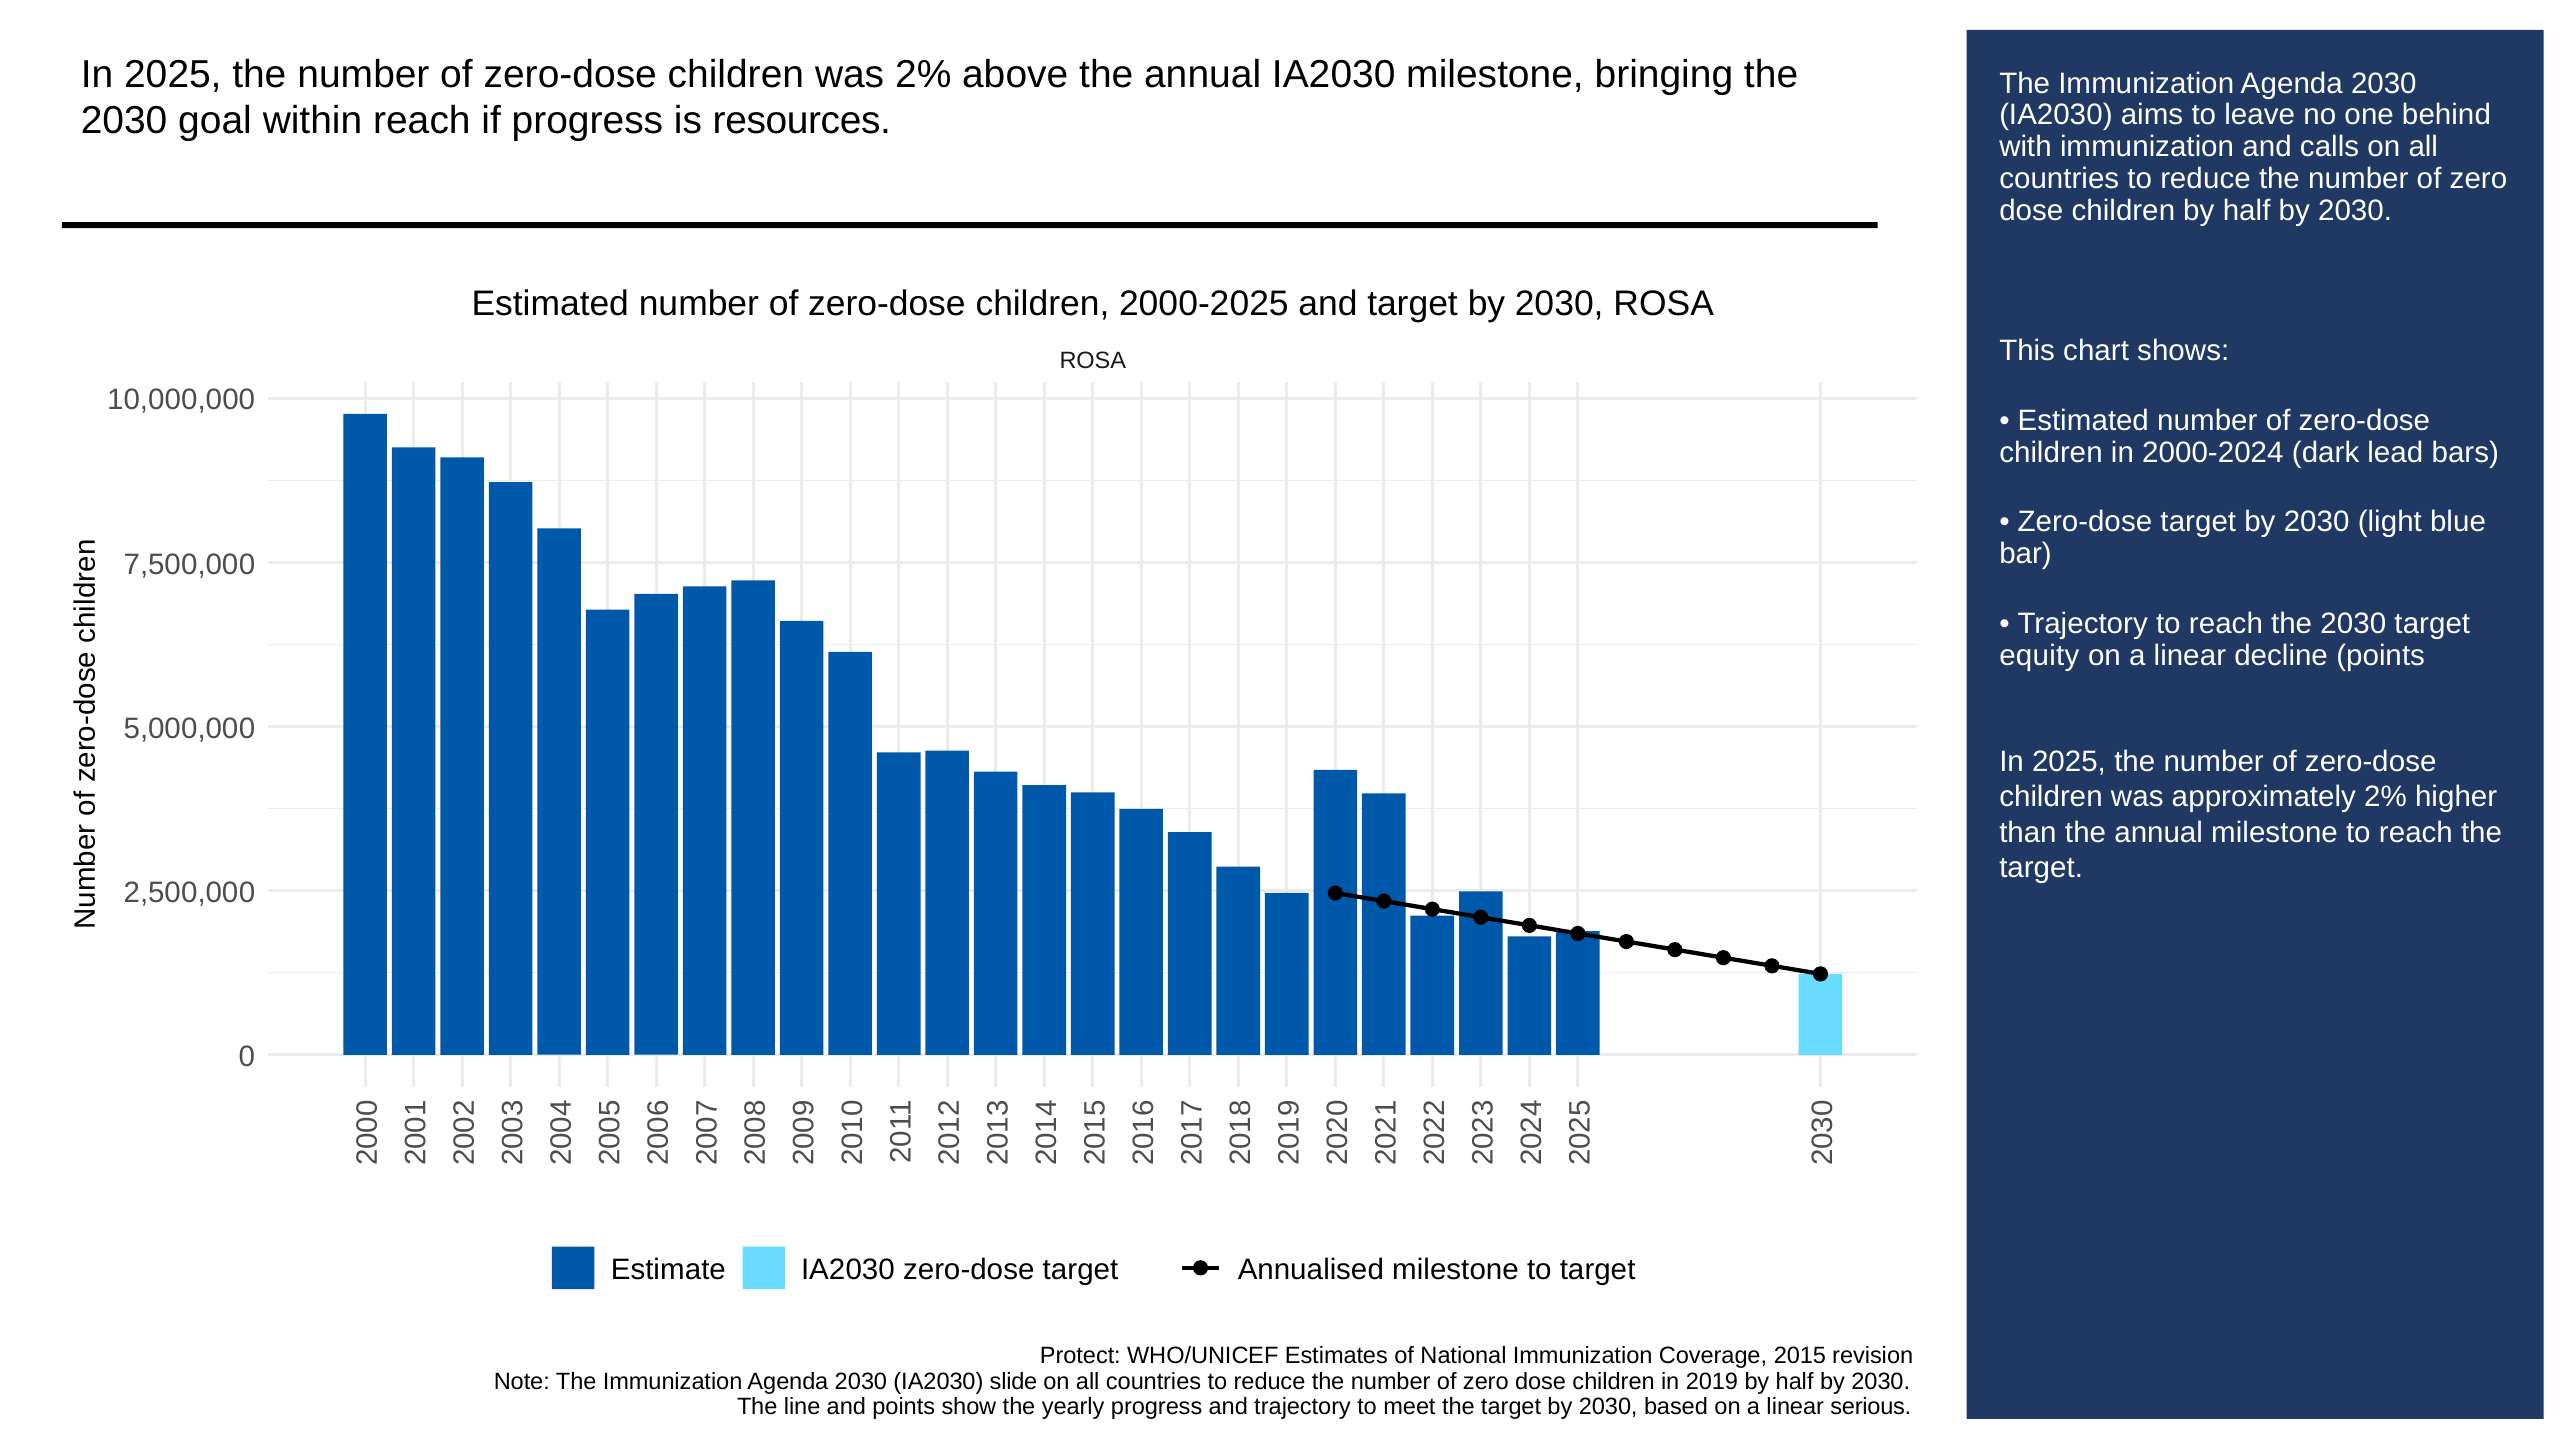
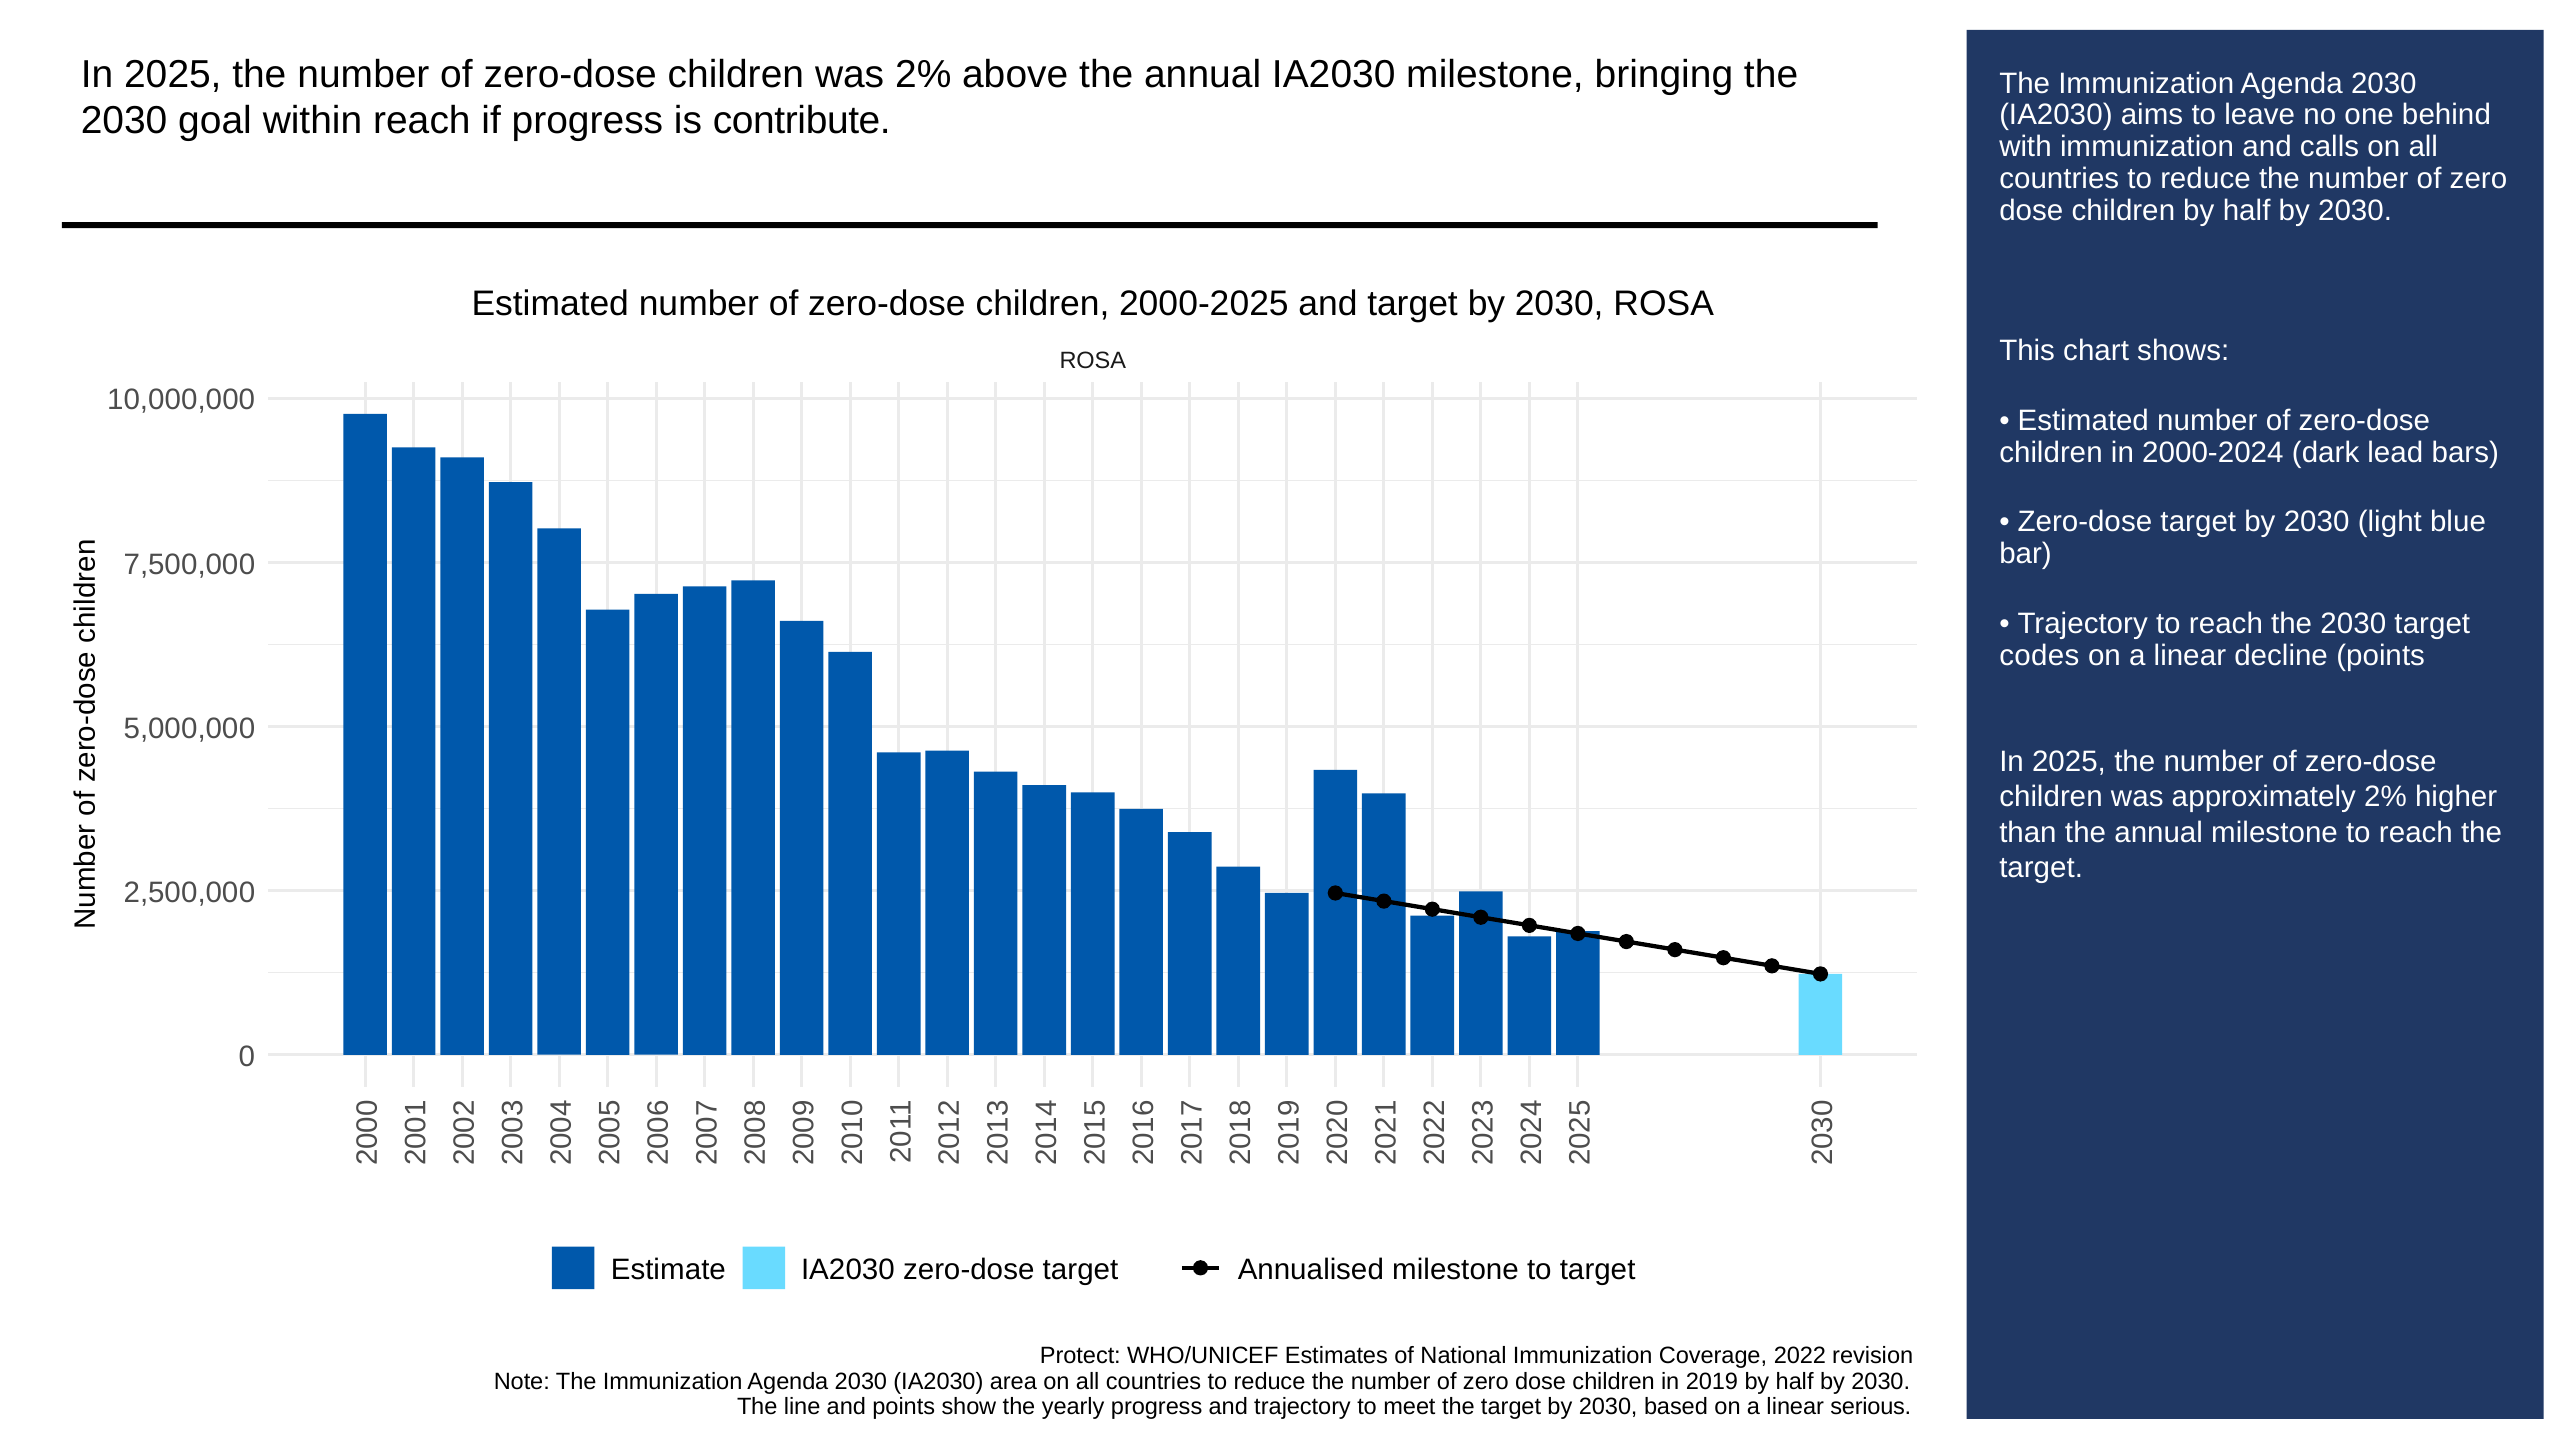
resources: resources -> contribute (802, 121)
equity: equity -> codes (2039, 656)
2015: 2015 -> 2022 (1800, 1356)
slide: slide -> area (1013, 1381)
